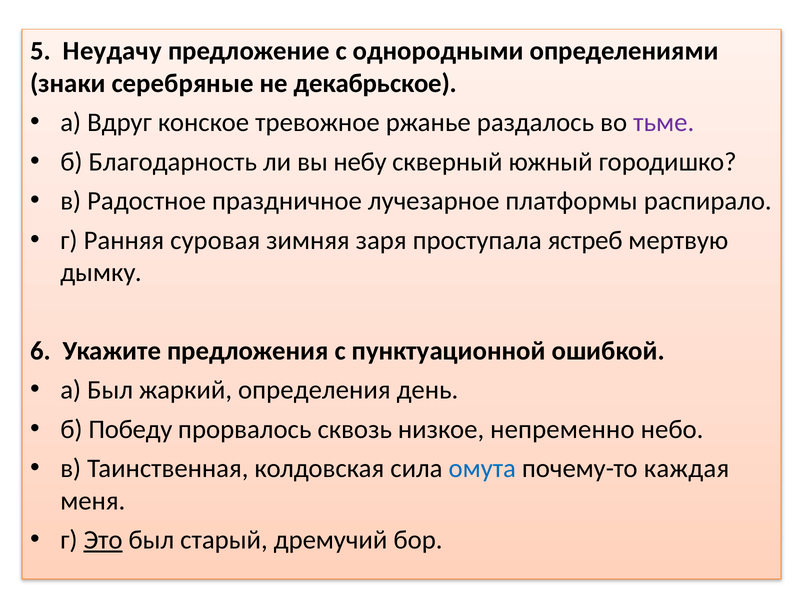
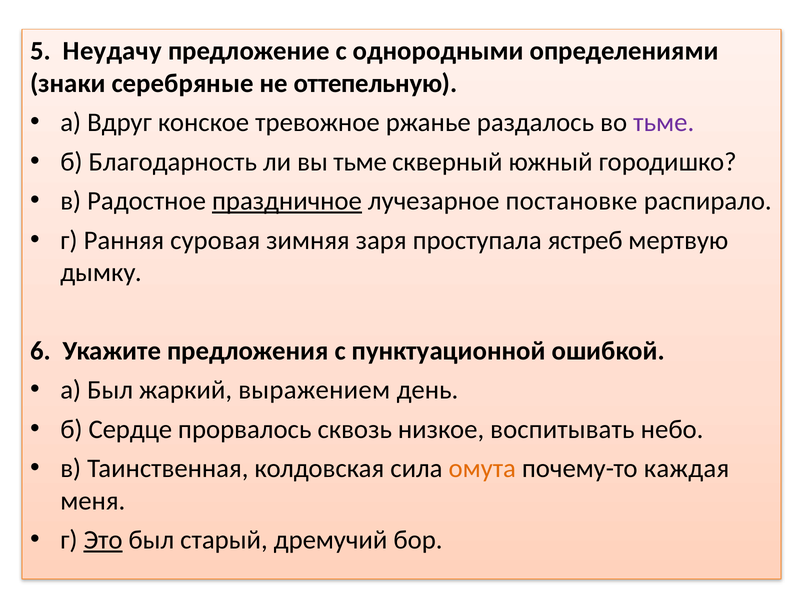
декабрьское: декабрьское -> оттепельную (375, 83)
вы небу: небу -> тьме (360, 162)
праздничное underline: none -> present (287, 201)
платформы: платформы -> постановке (571, 201)
определения: определения -> выражением (314, 390)
Победу: Победу -> Сердце (130, 430)
непременно: непременно -> воспитывать (562, 430)
омута colour: blue -> orange (482, 469)
